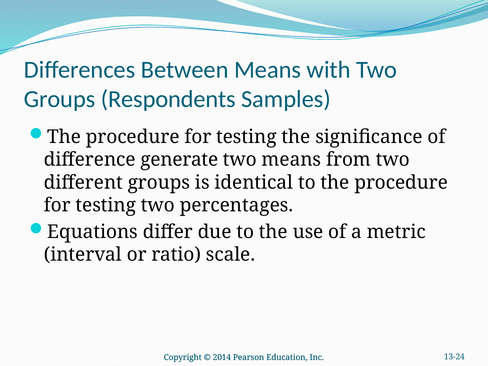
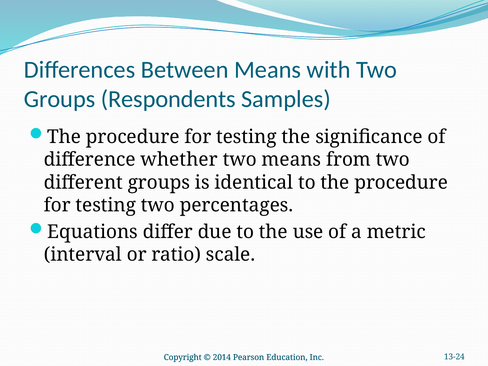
generate: generate -> whether (179, 160)
